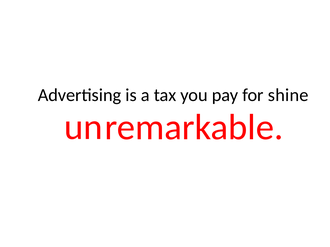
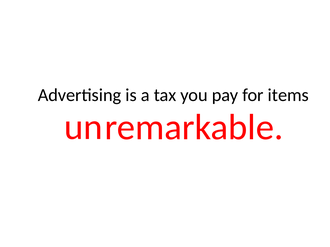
shine: shine -> items (288, 95)
